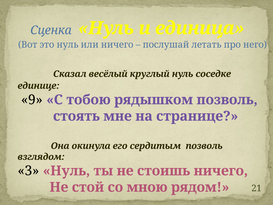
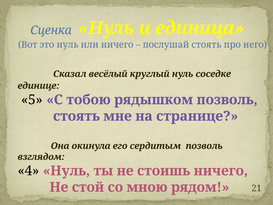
послушай летать: летать -> стоять (206, 45)
9: 9 -> 5 (32, 100)
3: 3 -> 4 (28, 171)
